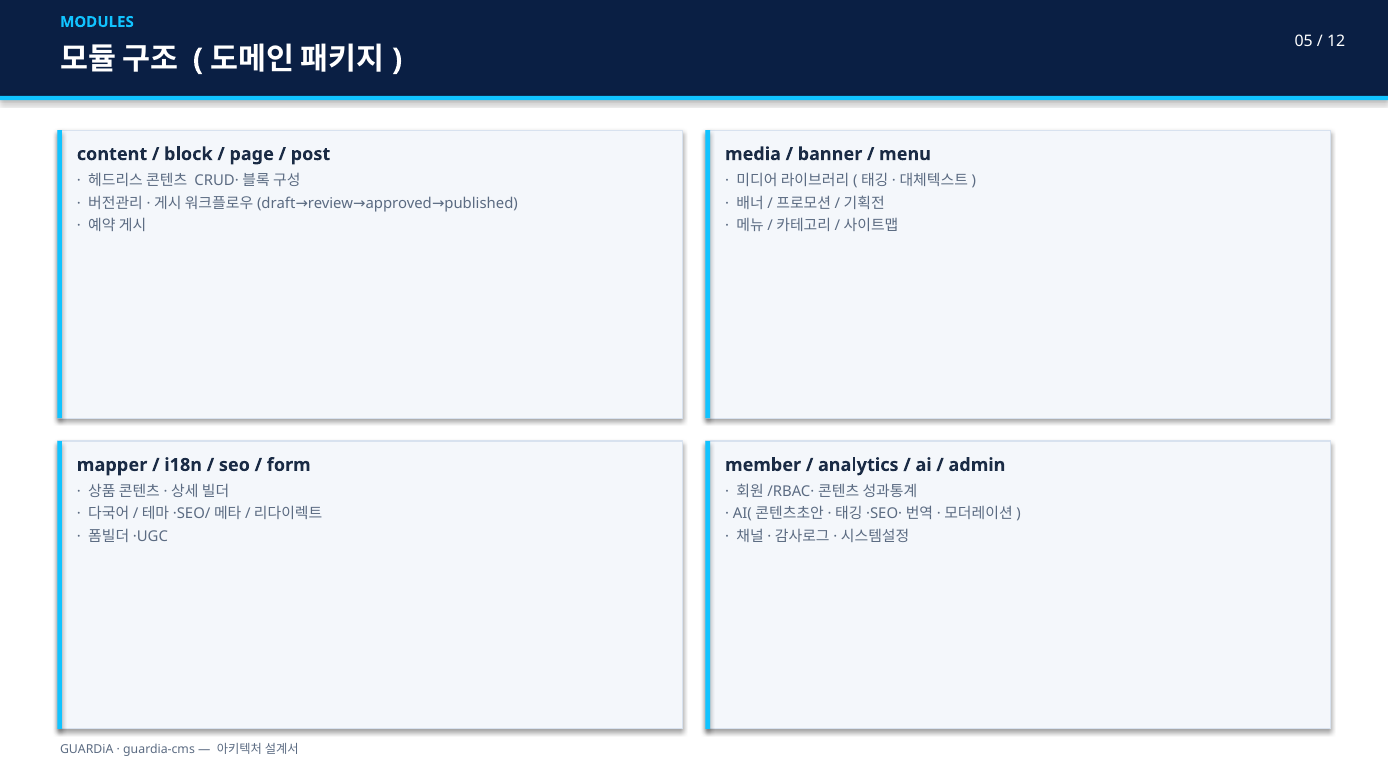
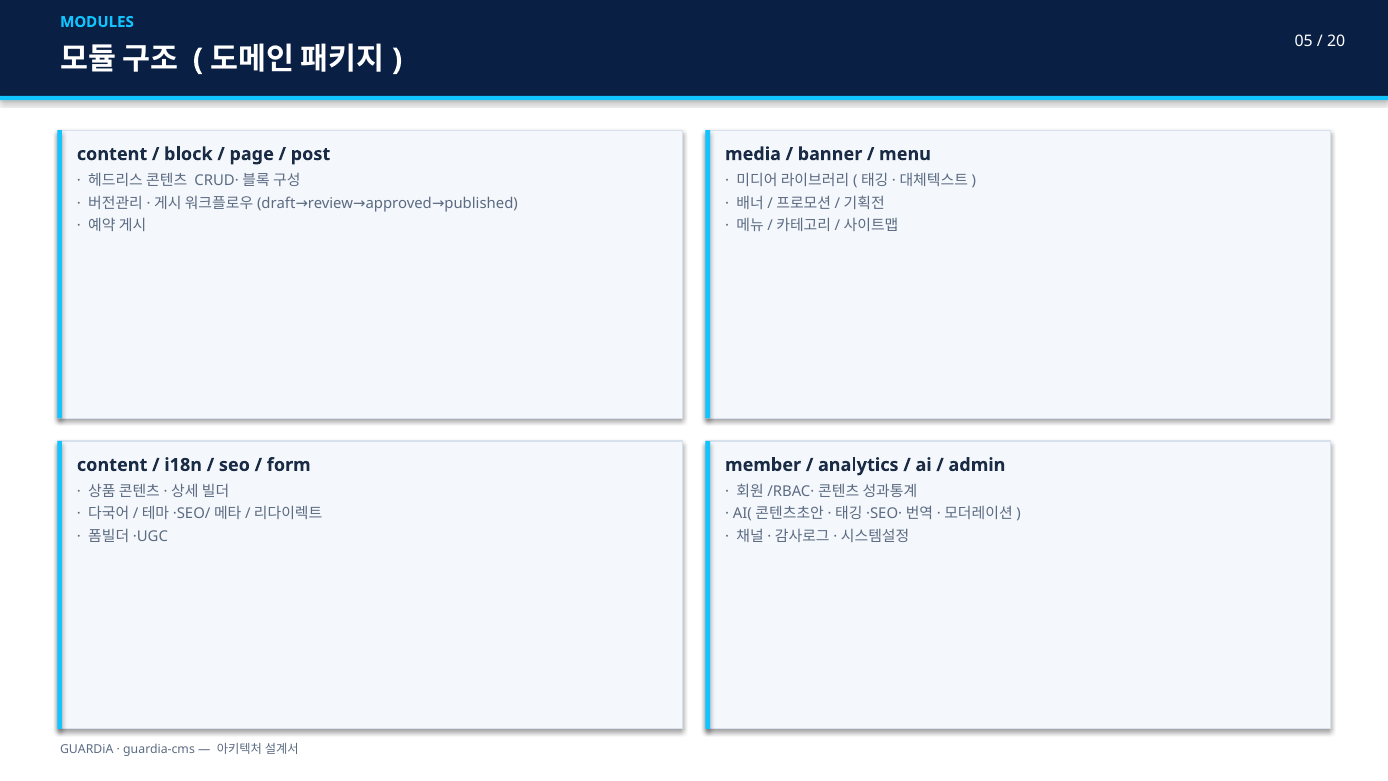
12: 12 -> 20 (1336, 41)
mapper: mapper -> content (112, 465)
